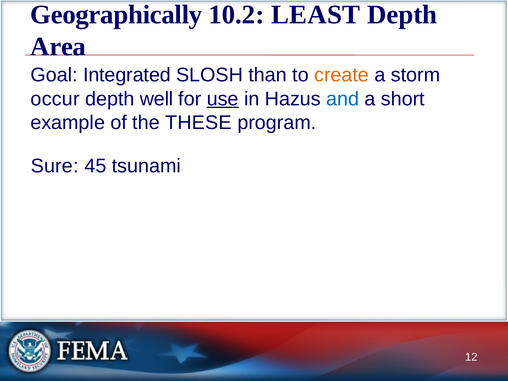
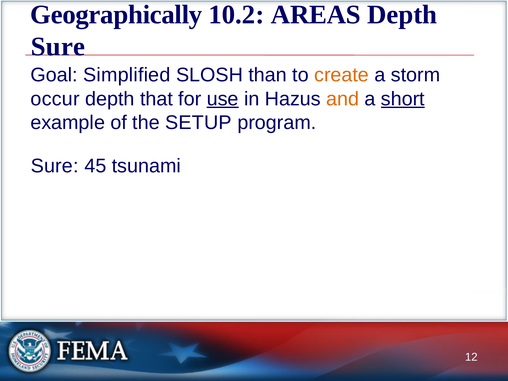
LEAST: LEAST -> AREAS (316, 15)
Area: Area -> Sure (58, 47)
Integrated: Integrated -> Simplified (127, 75)
well: well -> that (156, 99)
and colour: blue -> orange (343, 99)
short underline: none -> present (403, 99)
THESE: THESE -> SETUP (199, 123)
